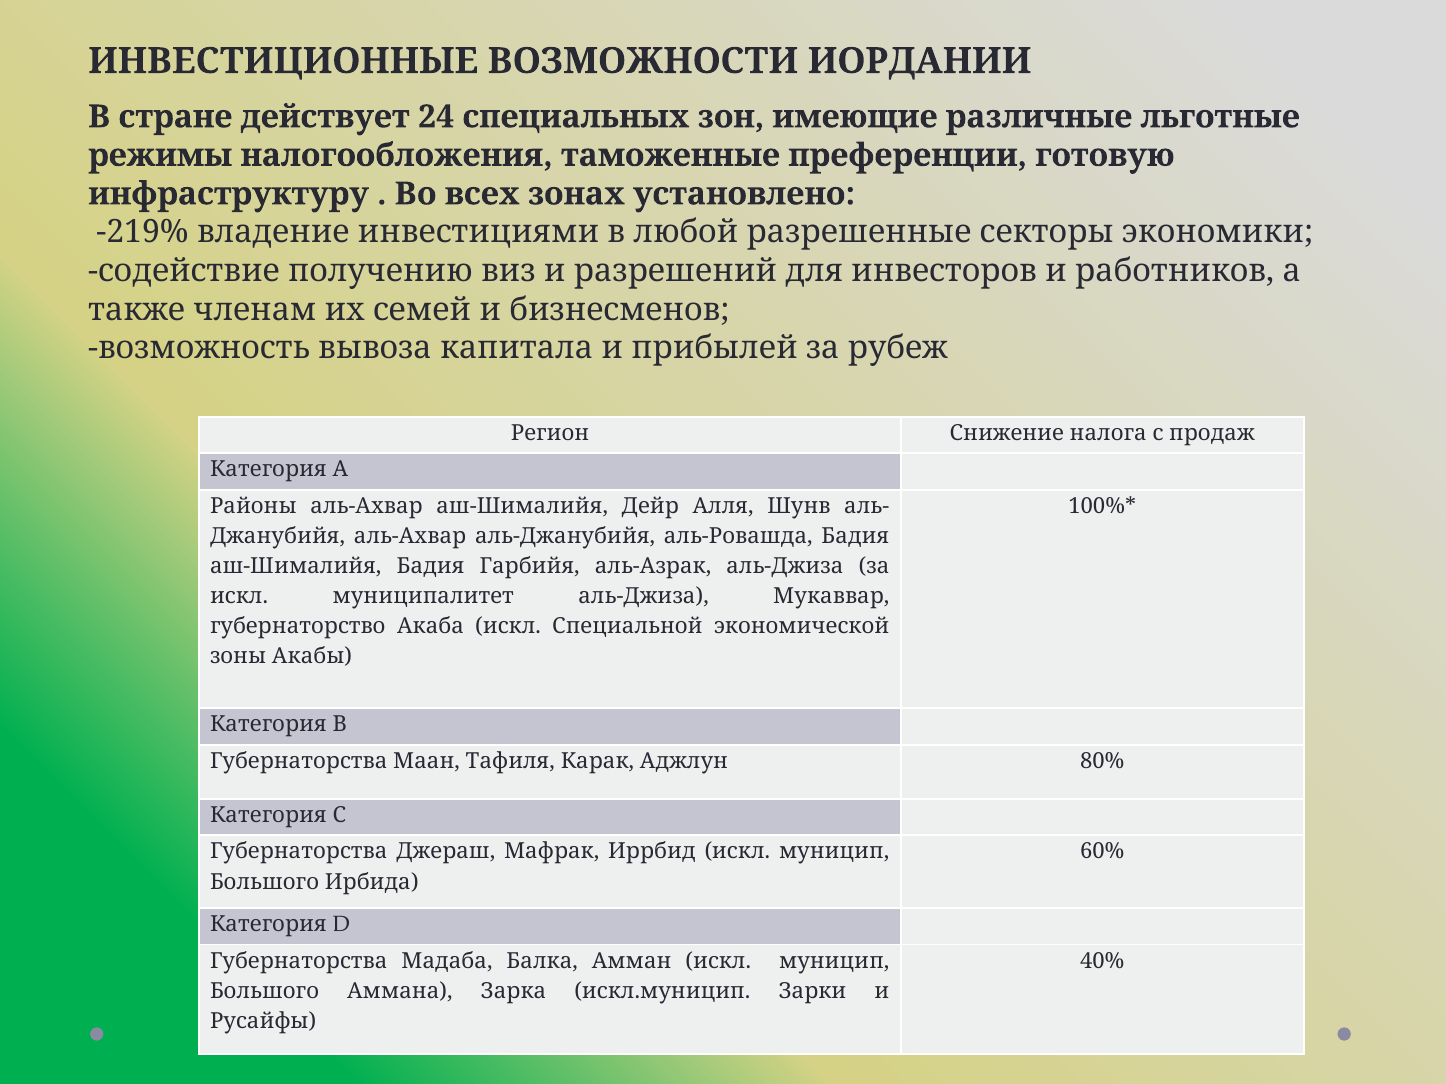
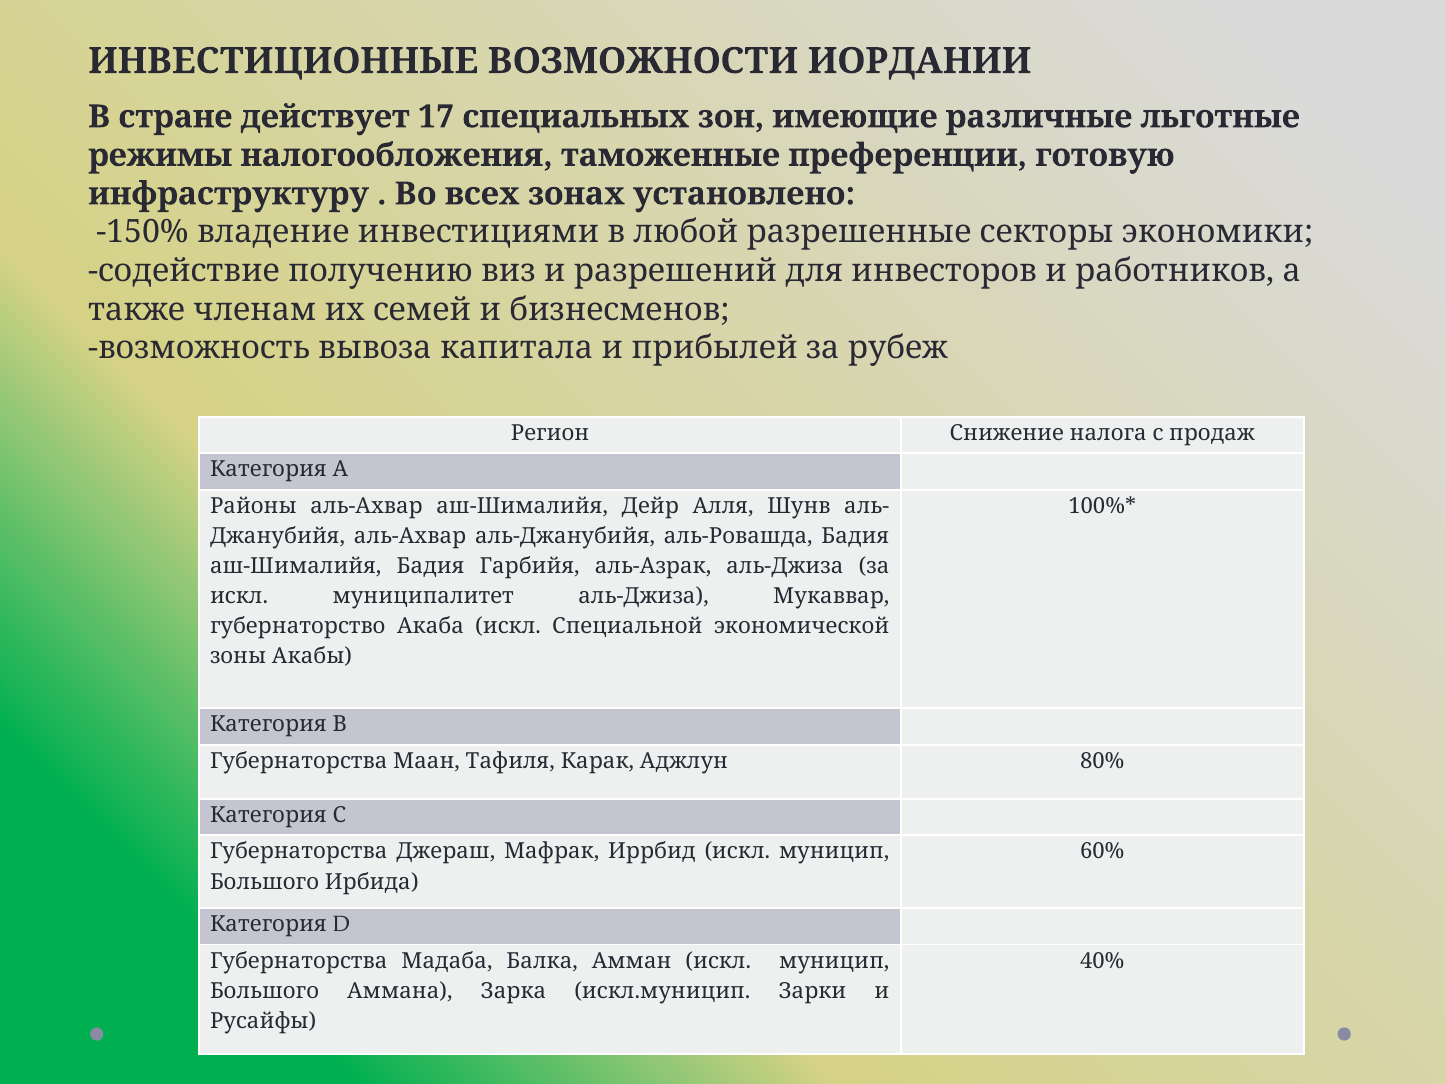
24: 24 -> 17 (436, 117)
-219%: -219% -> -150% (143, 232)
